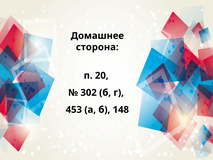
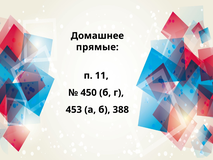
сторона: сторона -> прямые (97, 47)
20: 20 -> 11 (102, 75)
302: 302 -> 450 (89, 92)
148: 148 -> 388 (121, 110)
